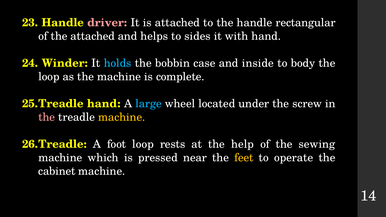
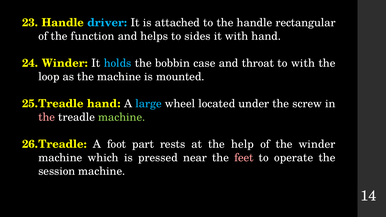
driver colour: pink -> light blue (107, 23)
the attached: attached -> function (93, 36)
inside: inside -> throat (258, 63)
to body: body -> with (303, 63)
complete: complete -> mounted (180, 77)
machine colour: yellow -> light green (122, 117)
foot loop: loop -> part (143, 144)
the sewing: sewing -> winder (317, 144)
feet colour: yellow -> pink (244, 158)
cabinet: cabinet -> session (57, 171)
